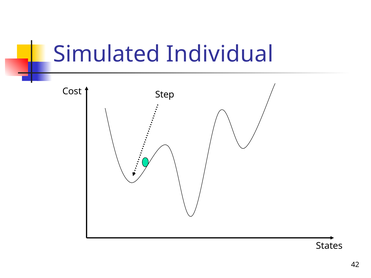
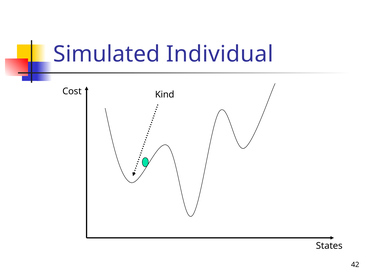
Step: Step -> Kind (165, 95)
